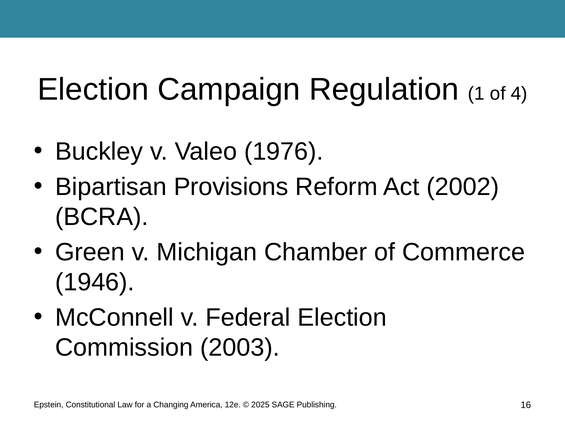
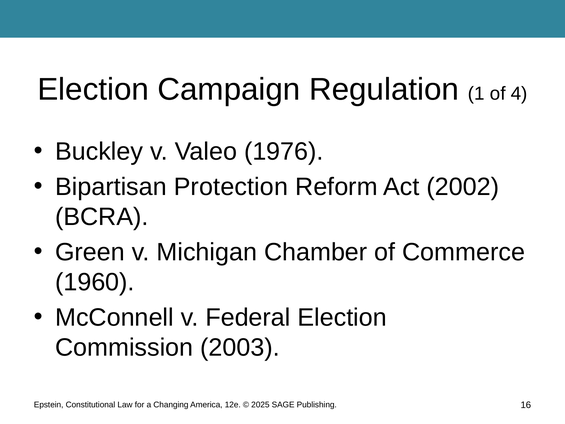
Provisions: Provisions -> Protection (231, 187)
1946: 1946 -> 1960 (95, 282)
